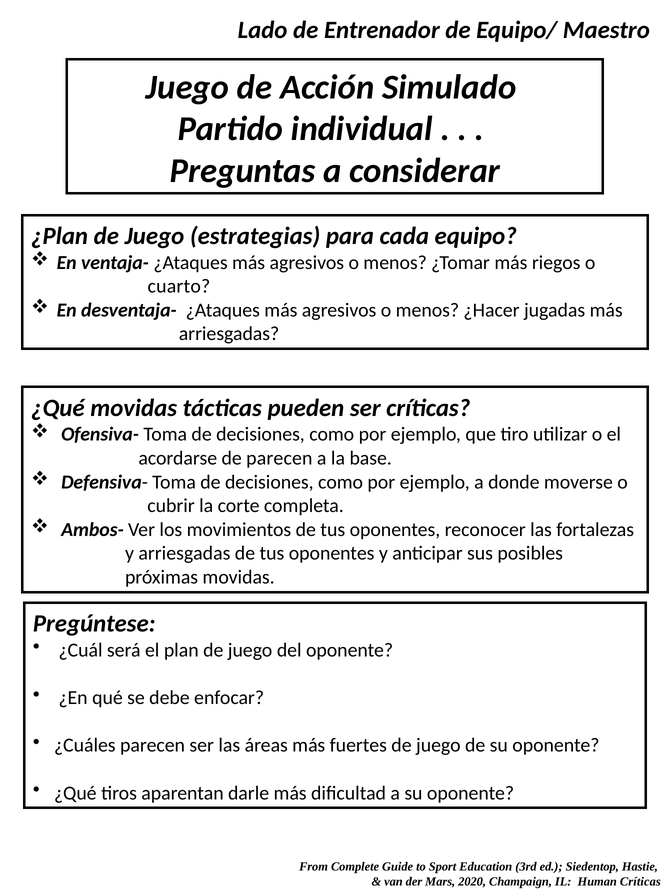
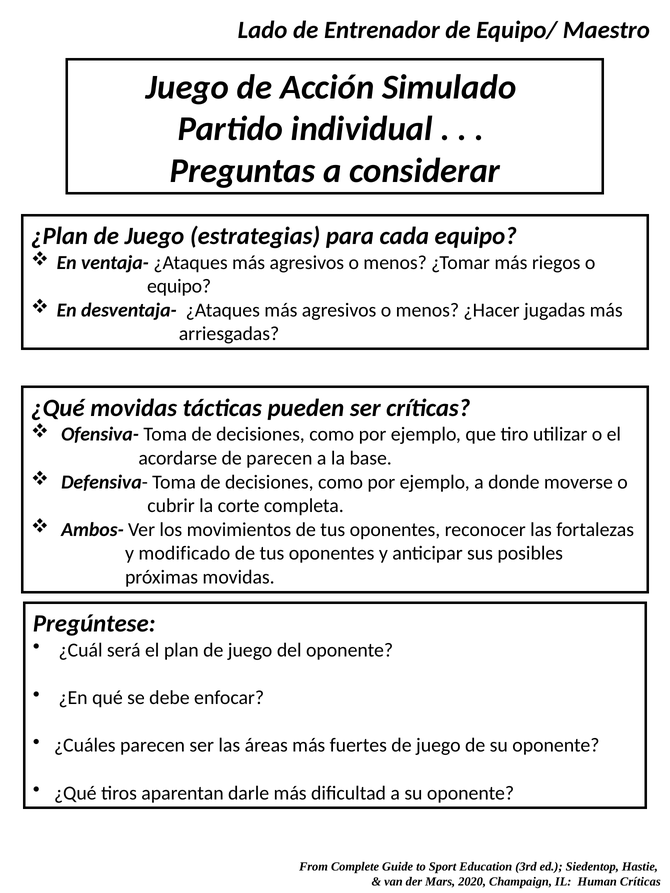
cuarto: cuarto -> equipo (179, 286)
y arriesgadas: arriesgadas -> modificado (184, 554)
